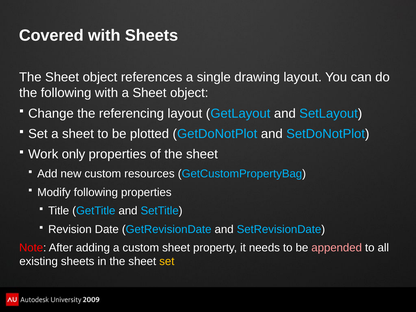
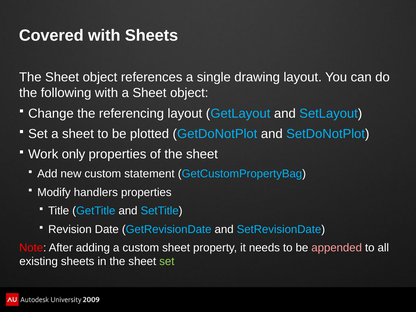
resources: resources -> statement (149, 174)
Modify following: following -> handlers (96, 192)
set colour: yellow -> light green (167, 261)
